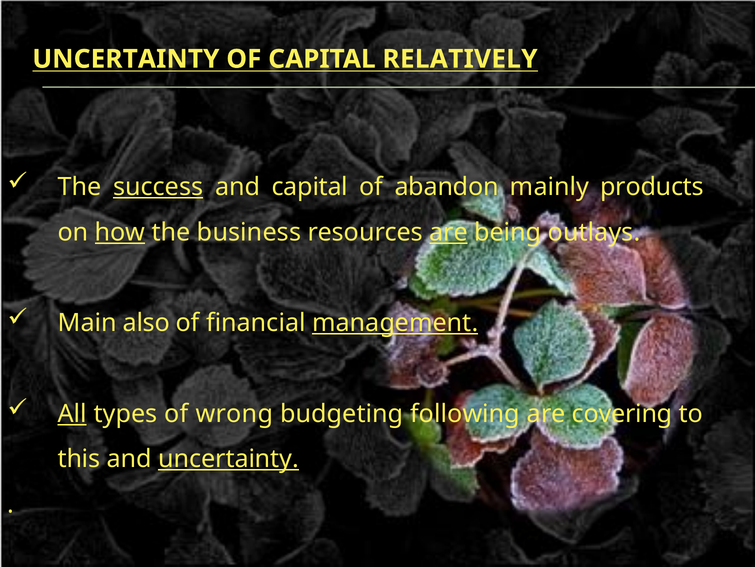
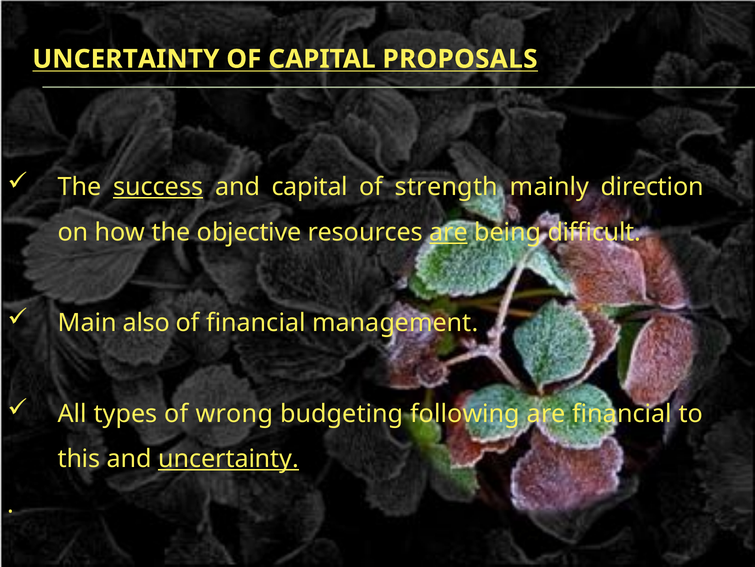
RELATIVELY: RELATIVELY -> PROPOSALS (460, 59)
abandon: abandon -> strength (446, 187)
products: products -> direction (652, 187)
how underline: present -> none (120, 232)
business: business -> objective (249, 232)
outlays: outlays -> difficult (594, 232)
management underline: present -> none (395, 323)
All underline: present -> none (72, 413)
are covering: covering -> financial (622, 413)
